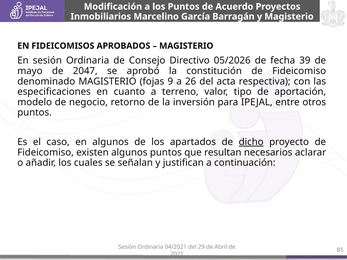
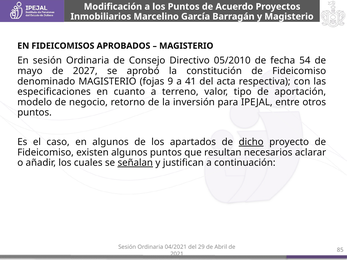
05/2026: 05/2026 -> 05/2010 (232, 61)
39: 39 -> 54 (305, 61)
2047: 2047 -> 2027 (85, 71)
26: 26 -> 41 (191, 81)
señalan underline: none -> present (135, 163)
